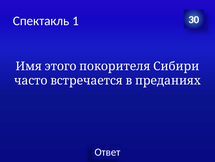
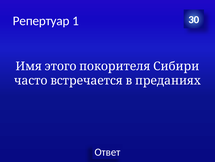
Спектакль: Спектакль -> Репертуар (41, 21)
